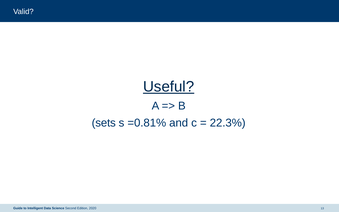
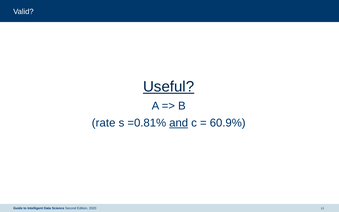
sets: sets -> rate (104, 123)
and underline: none -> present (179, 123)
22.3%: 22.3% -> 60.9% (228, 123)
